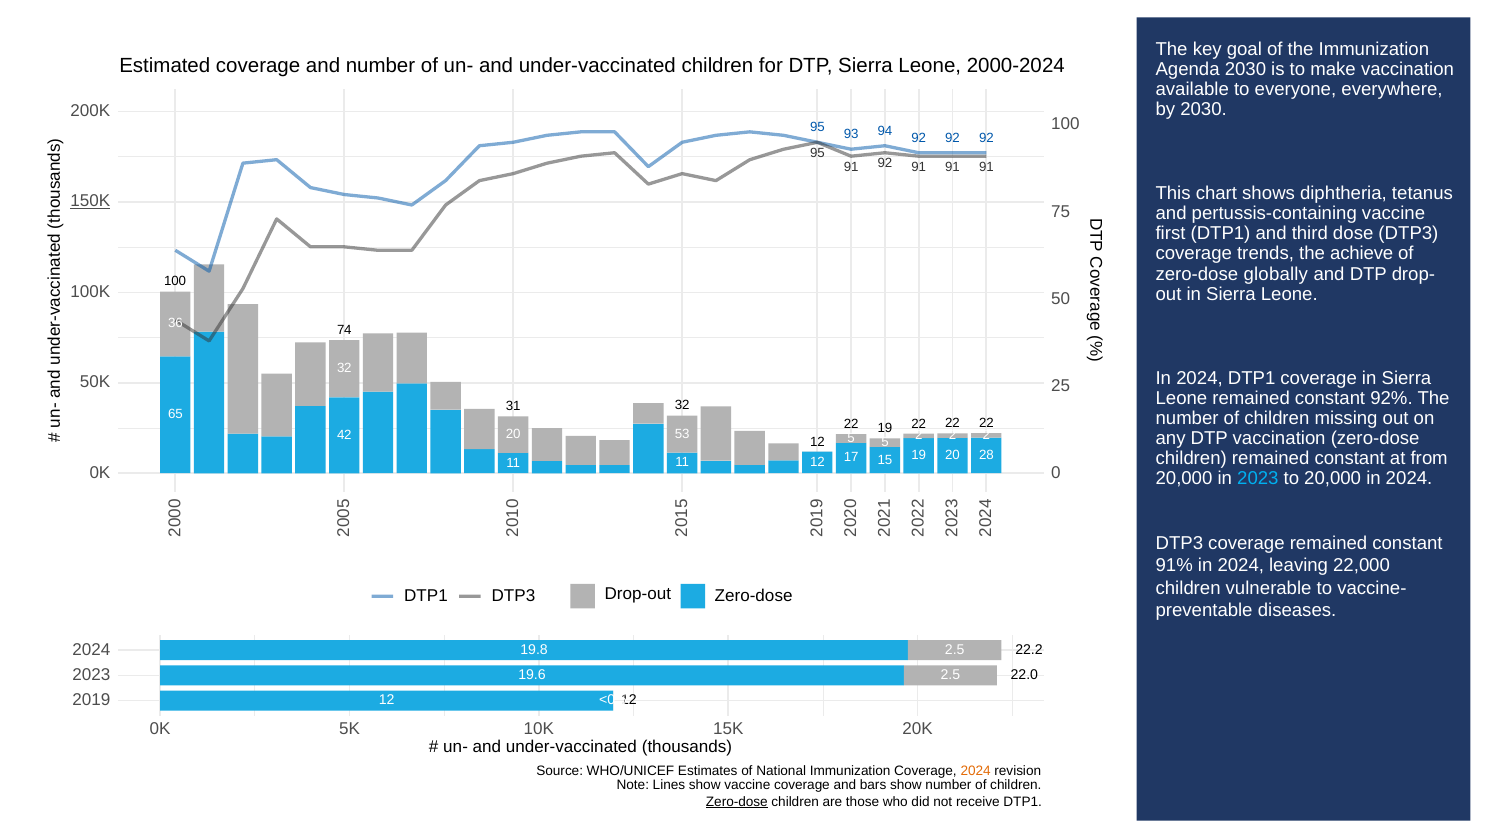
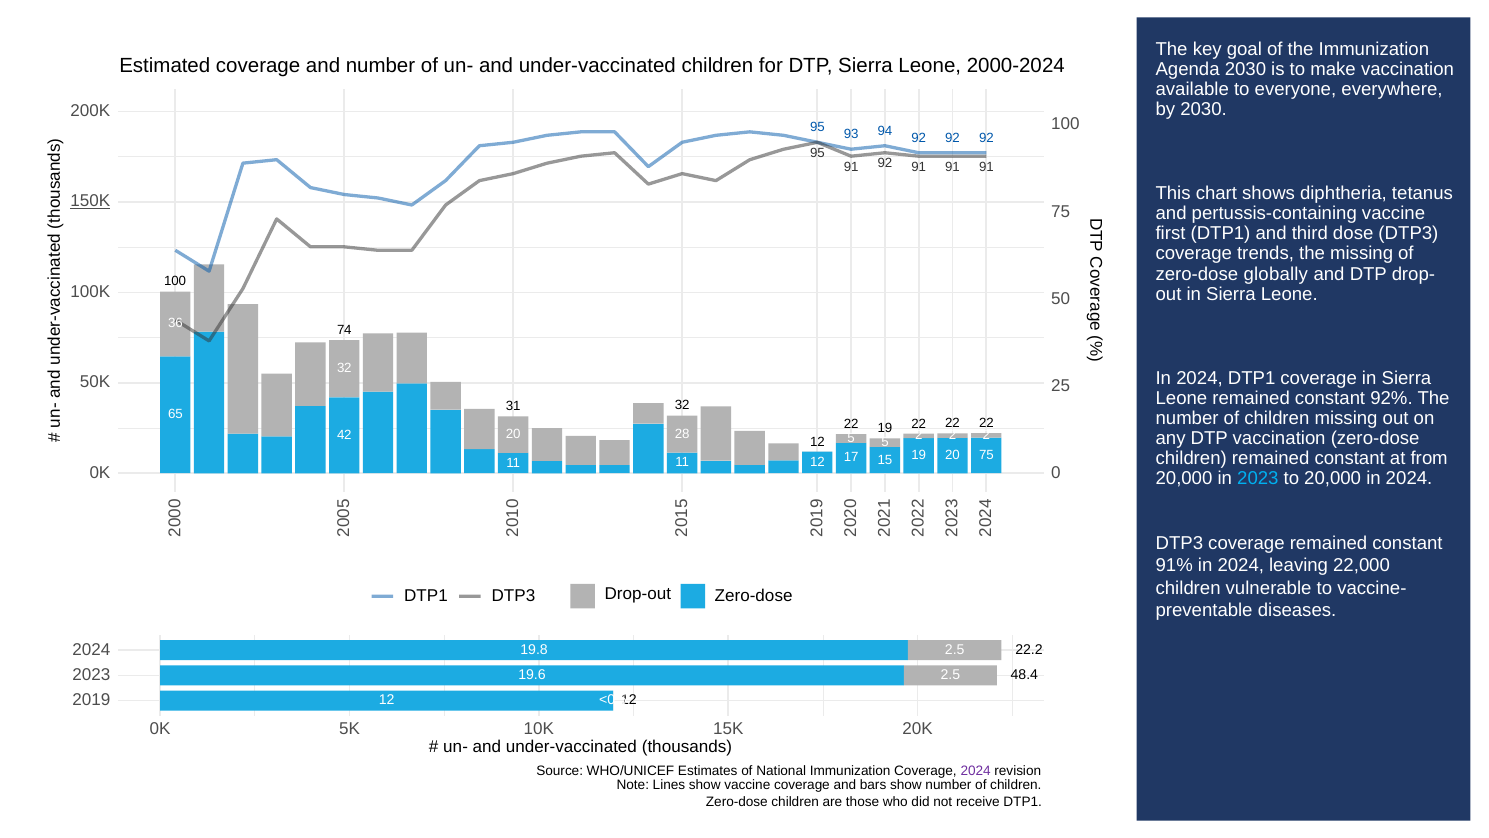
the achieve: achieve -> missing (1362, 254)
53: 53 -> 28 (682, 433)
20 28: 28 -> 75 (986, 455)
22.0: 22.0 -> 48.4 (1024, 675)
2024 colour: orange -> purple (976, 770)
Zero-dose underline: present -> none (737, 801)
